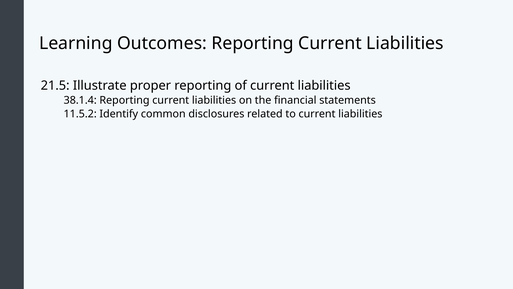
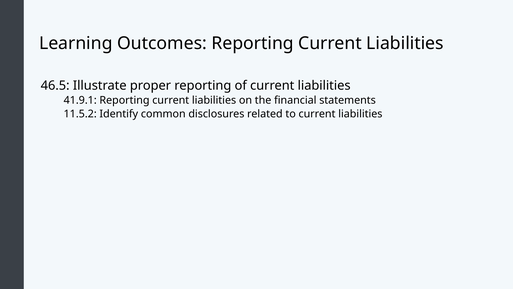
21.5: 21.5 -> 46.5 (55, 86)
38.1.4: 38.1.4 -> 41.9.1 (80, 100)
